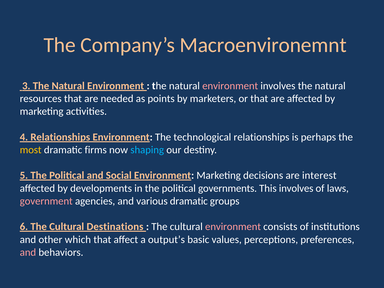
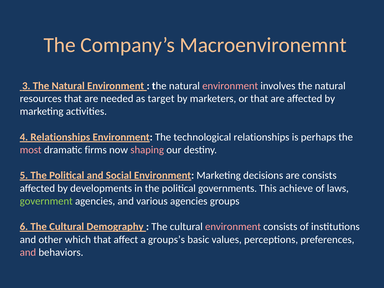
points: points -> target (161, 99)
most colour: yellow -> pink (31, 150)
shaping colour: light blue -> pink (147, 150)
are interest: interest -> consists (319, 175)
This involves: involves -> achieve (296, 188)
government colour: pink -> light green (46, 201)
various dramatic: dramatic -> agencies (189, 201)
Destinations: Destinations -> Demography (115, 227)
output’s: output’s -> groups’s (166, 239)
